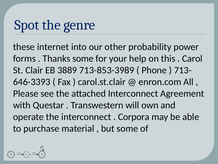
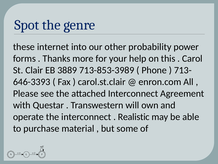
Thanks some: some -> more (83, 58)
Corpora: Corpora -> Realistic (134, 117)
